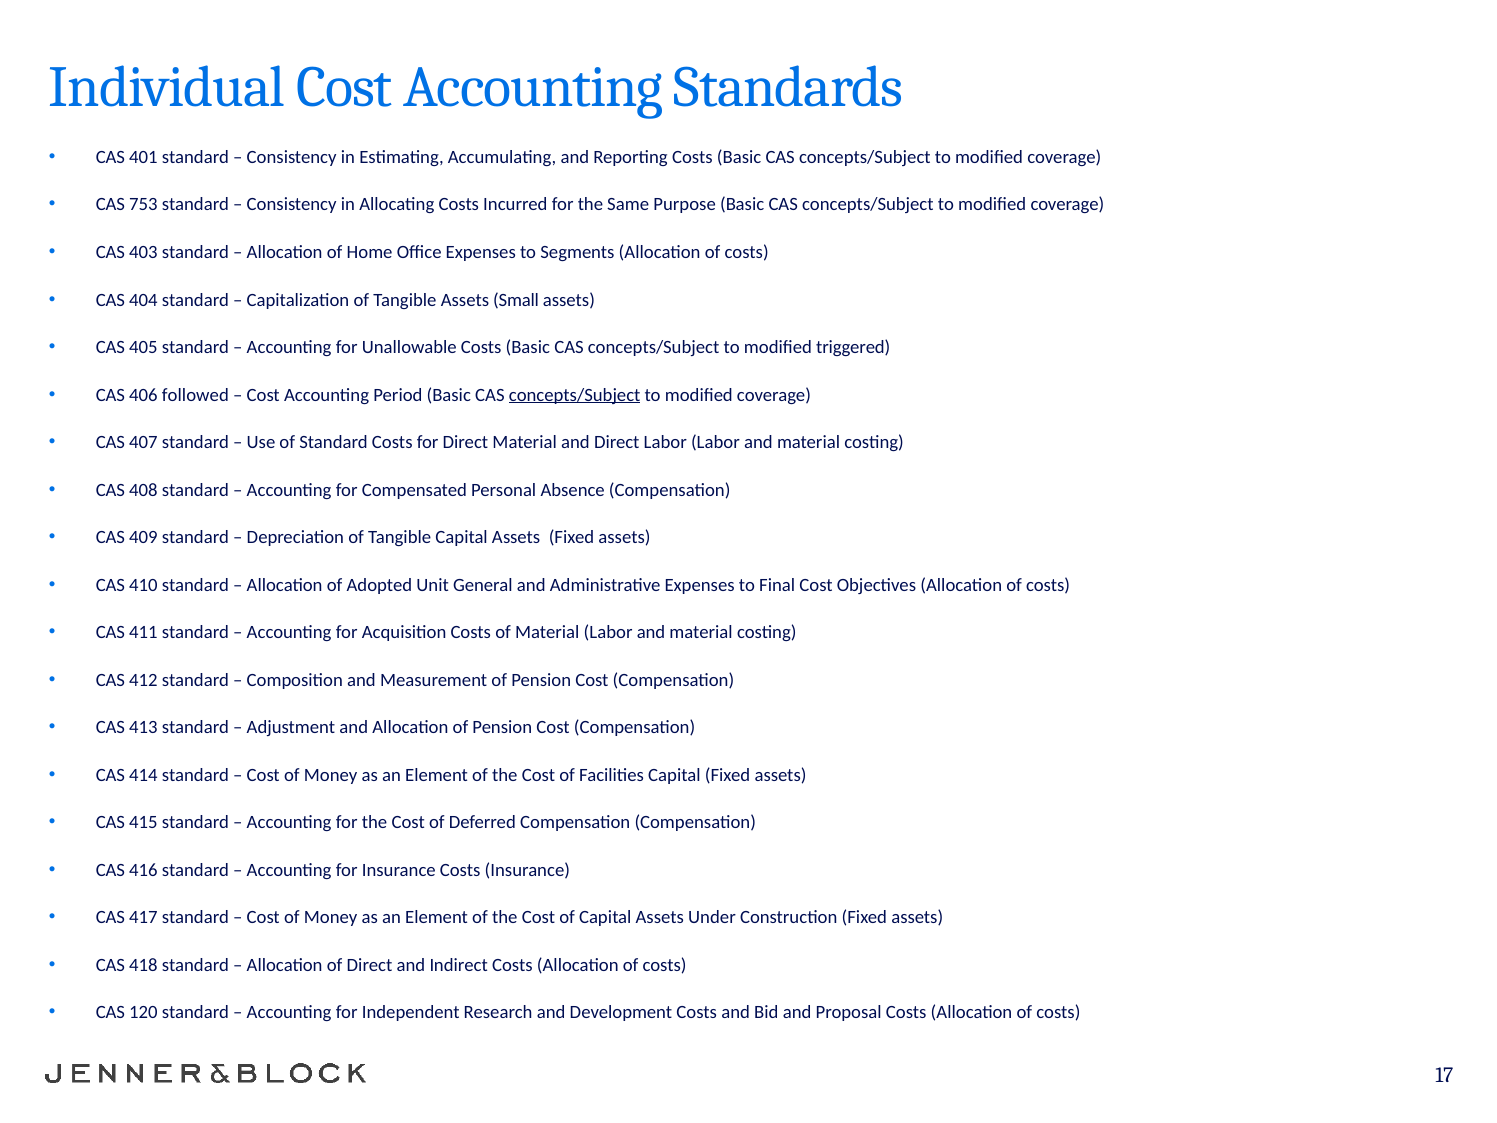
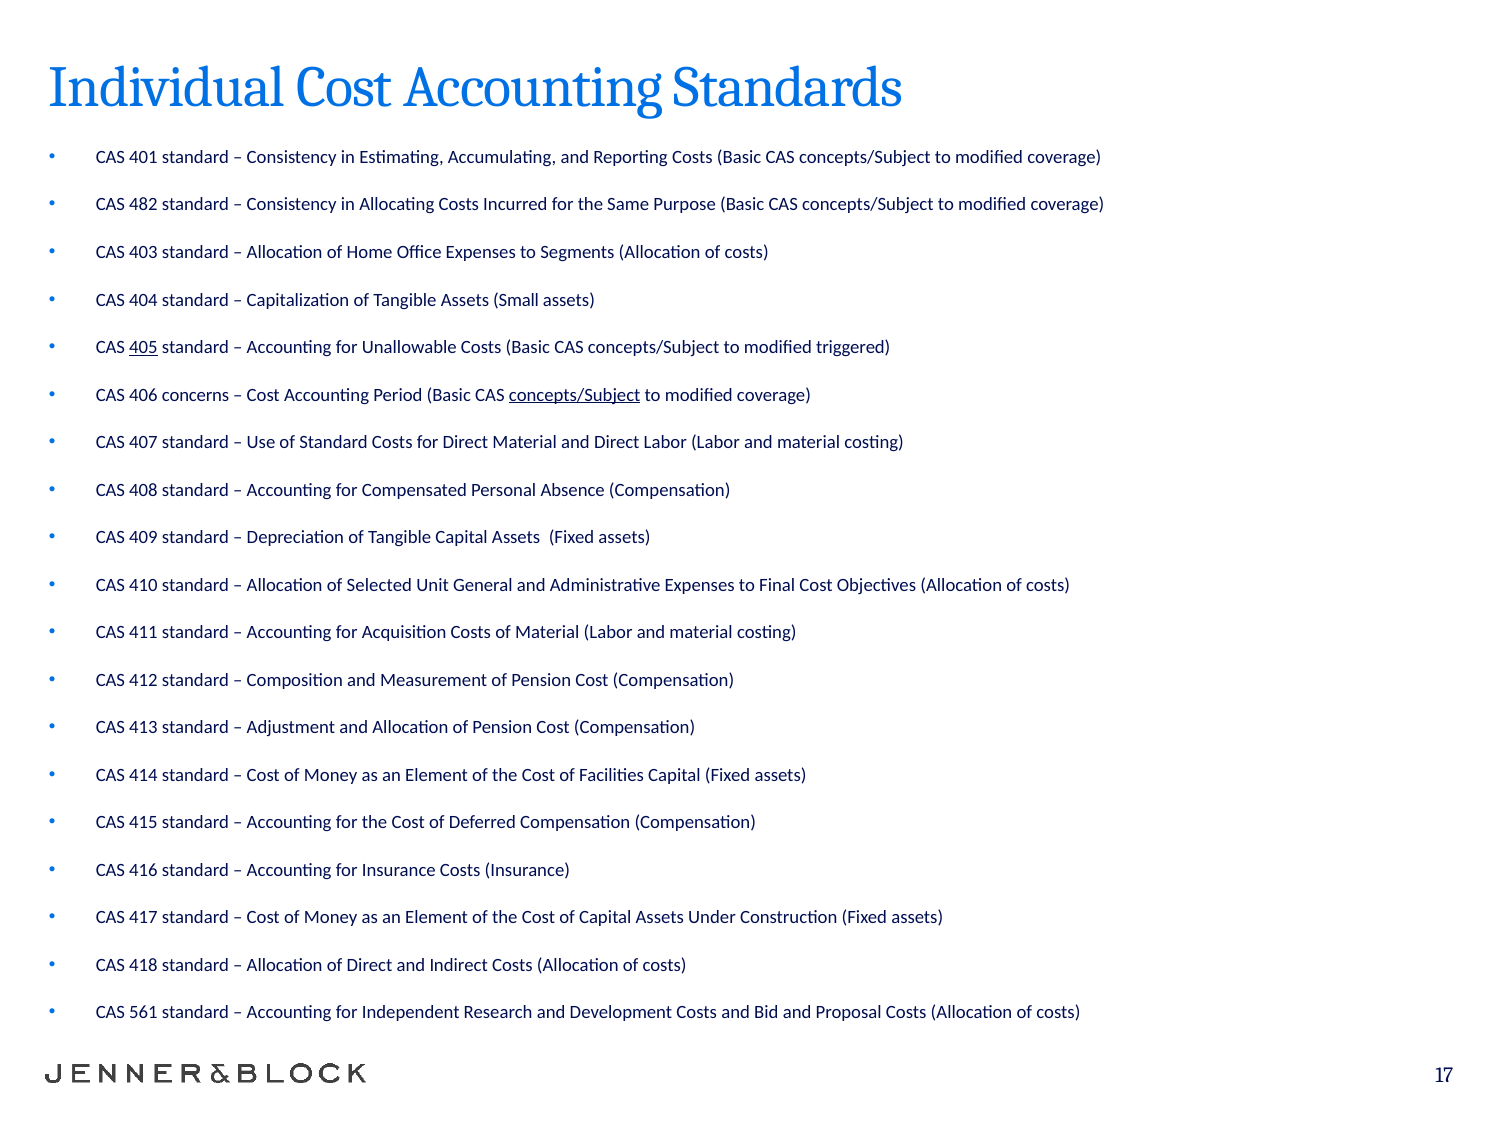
753: 753 -> 482 (143, 205)
405 underline: none -> present (143, 347)
followed: followed -> concerns (196, 395)
Adopted: Adopted -> Selected (379, 585)
120: 120 -> 561 (143, 1012)
